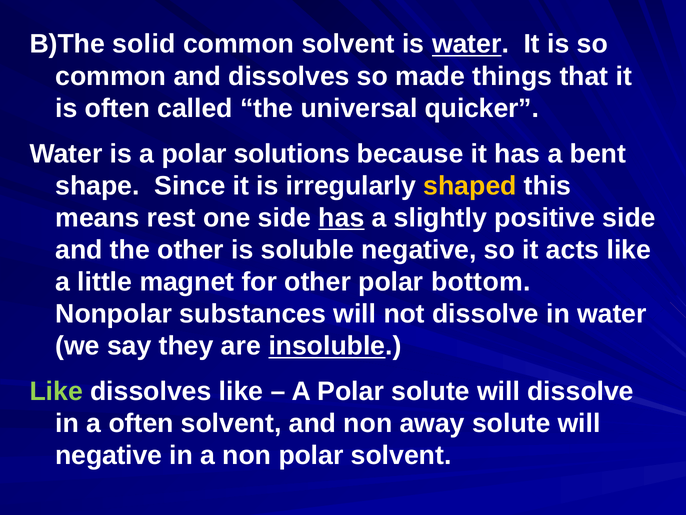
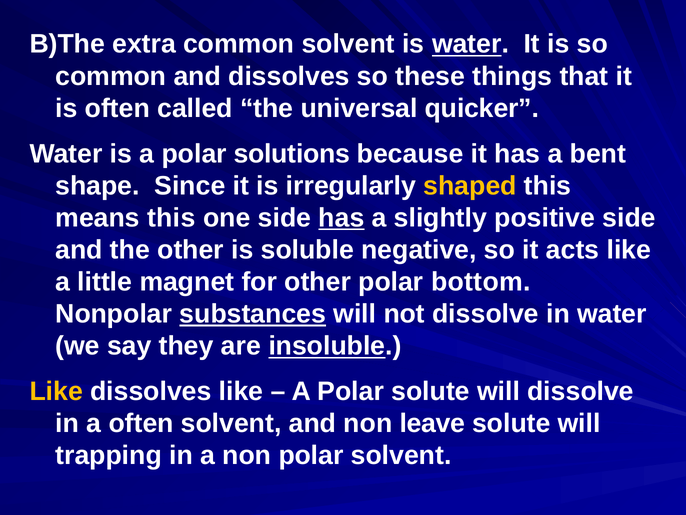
solid: solid -> extra (144, 44)
made: made -> these (430, 76)
means rest: rest -> this (171, 218)
substances underline: none -> present (253, 314)
Like colour: light green -> yellow (56, 391)
away: away -> leave (432, 423)
negative: negative -> trapping (109, 455)
